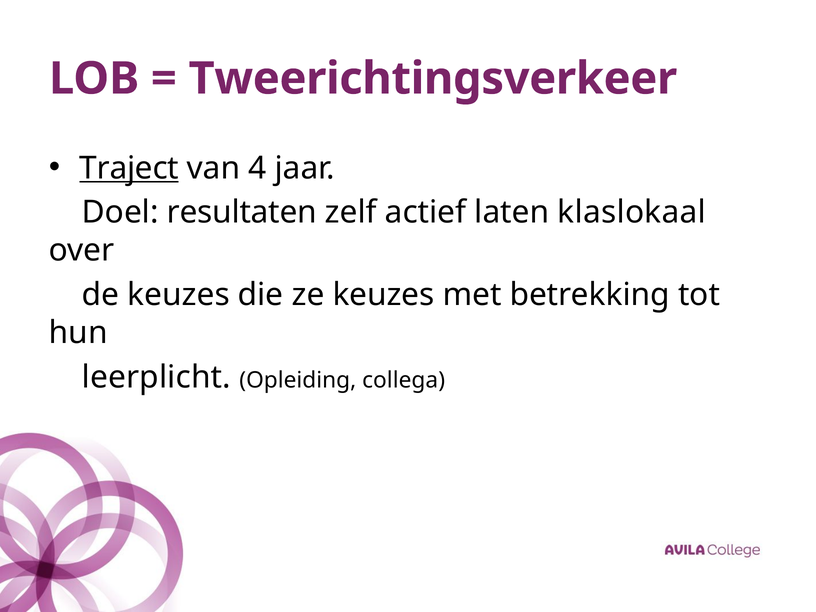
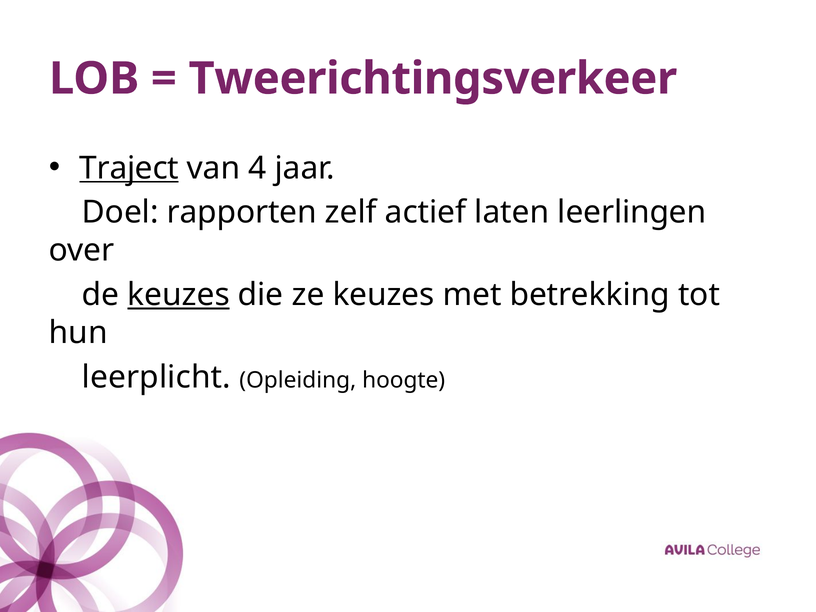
resultaten: resultaten -> rapporten (242, 212)
klaslokaal: klaslokaal -> leerlingen (632, 212)
keuzes underline: none -> present (179, 295)
collega: collega -> hoogte (404, 380)
